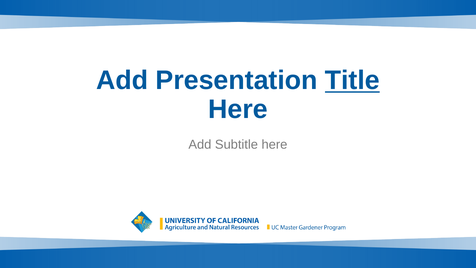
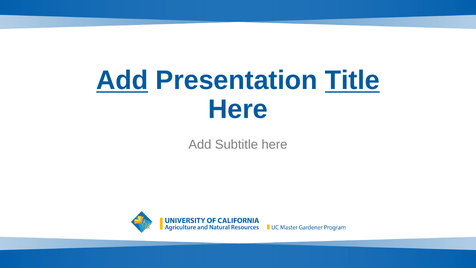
Add underline: none -> present (122, 80)
